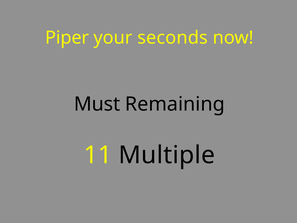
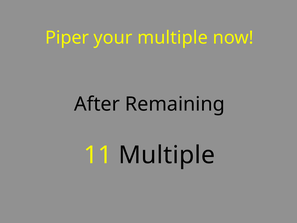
your seconds: seconds -> multiple (173, 38)
Must: Must -> After (97, 104)
